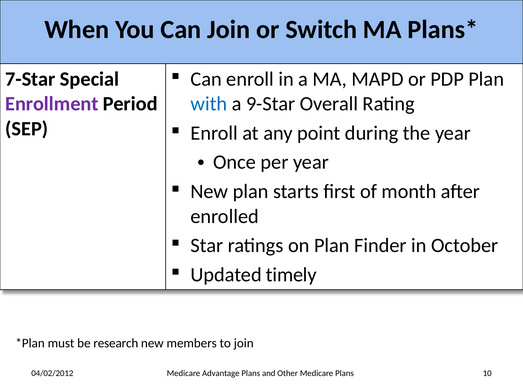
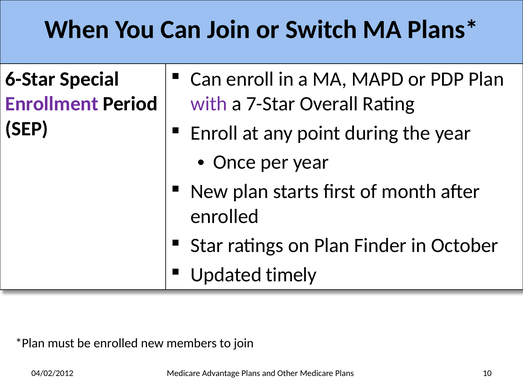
7-Star: 7-Star -> 6-Star (30, 79)
with colour: blue -> purple (209, 104)
9-Star: 9-Star -> 7-Star (271, 104)
be research: research -> enrolled (116, 343)
